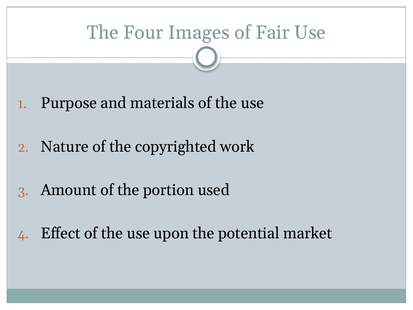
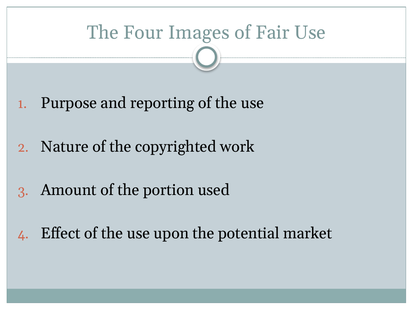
materials: materials -> reporting (162, 103)
